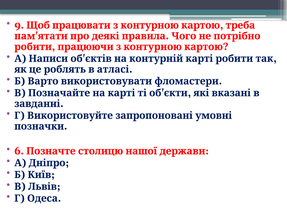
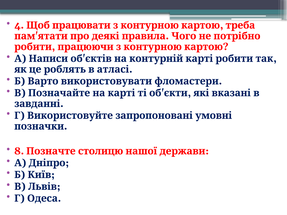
9: 9 -> 4 (19, 25)
6: 6 -> 8 (19, 151)
